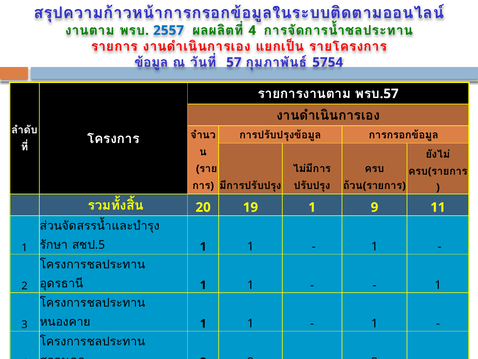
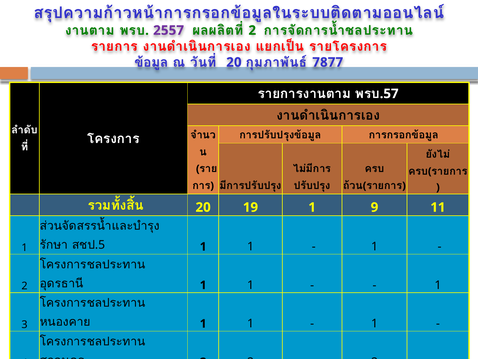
2557 colour: blue -> purple (169, 30)
4: 4 -> 2 (252, 30)
57: 57 -> 20 (234, 62)
5754: 5754 -> 7877 (328, 62)
